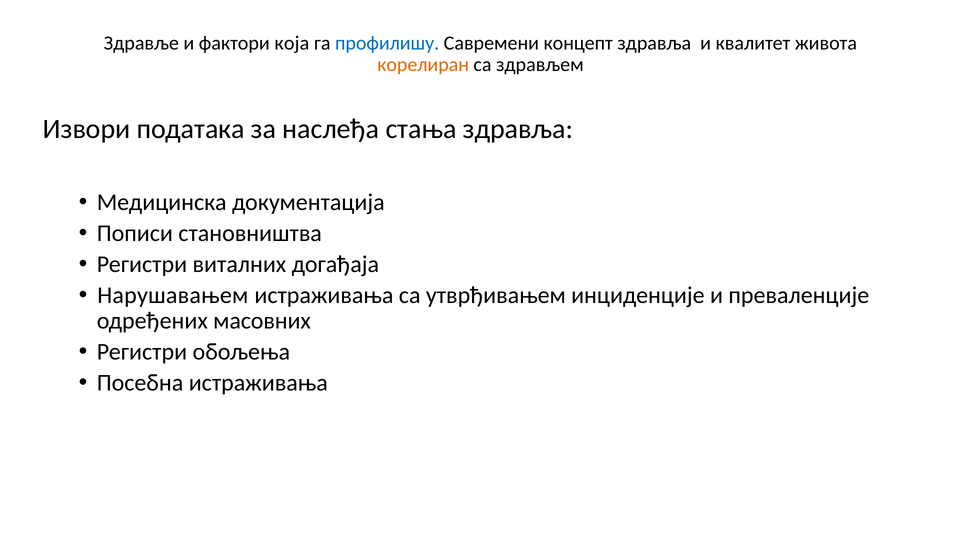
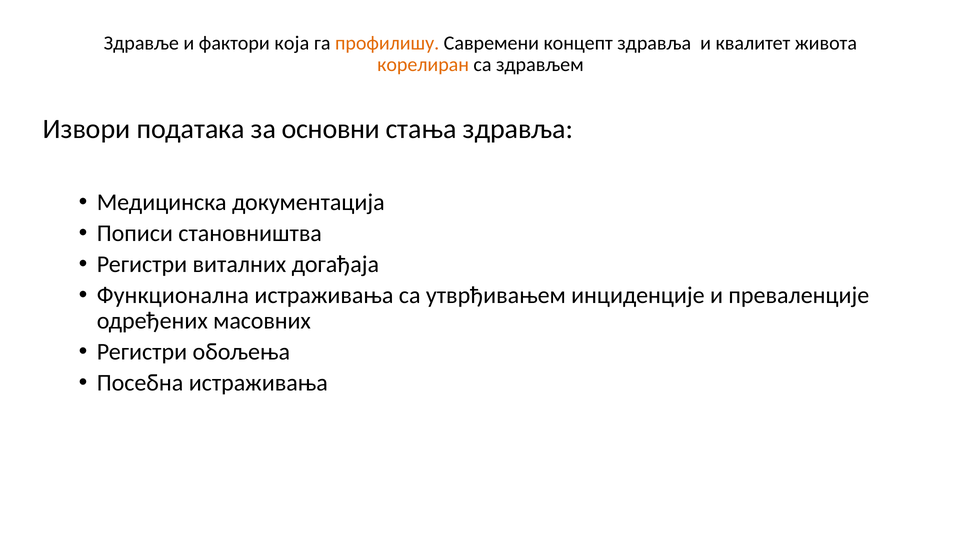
профилишу colour: blue -> orange (387, 43)
наслеђа: наслеђа -> основни (331, 129)
Нарушавањем: Нарушавањем -> Функционална (173, 295)
